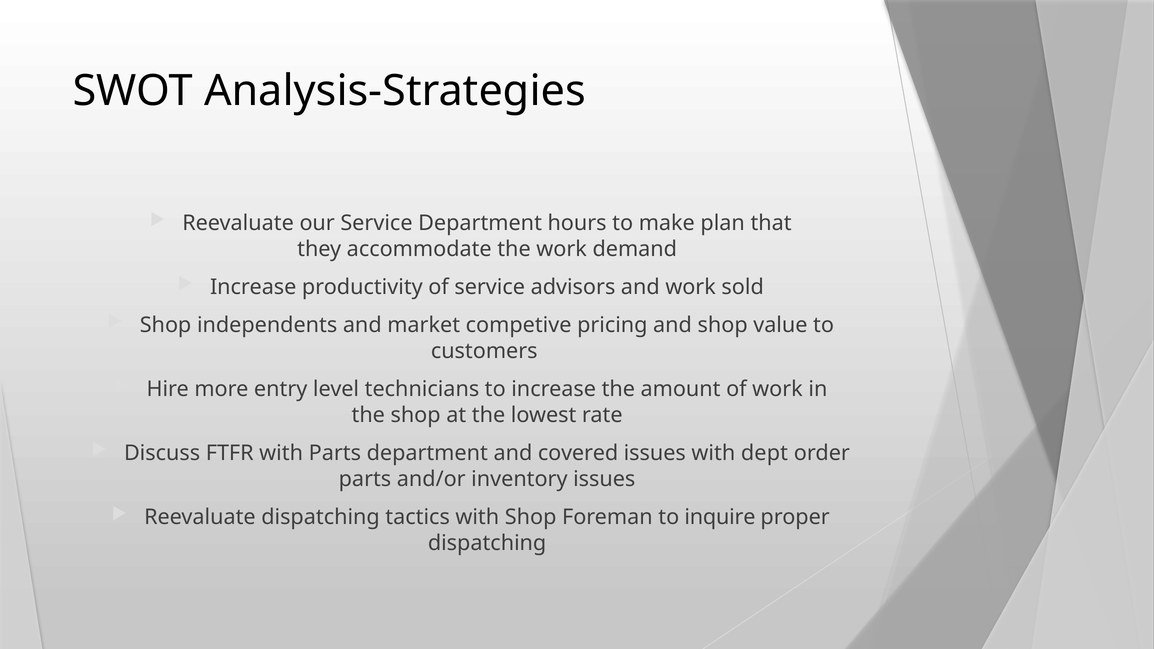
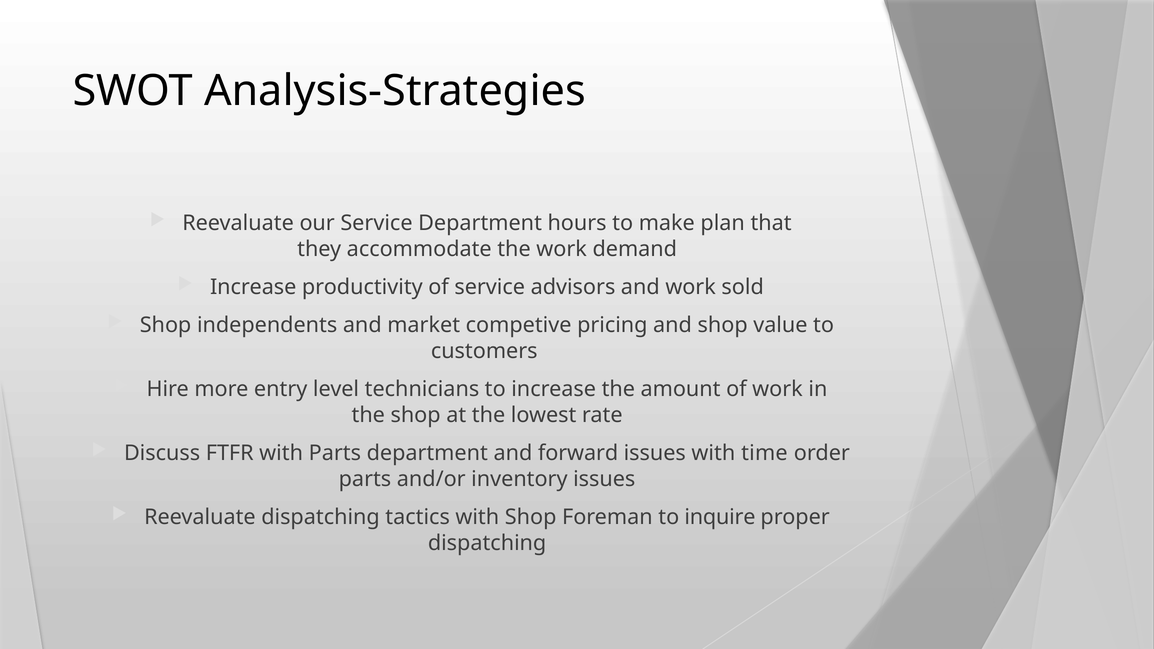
covered: covered -> forward (578, 453)
dept: dept -> time (764, 453)
